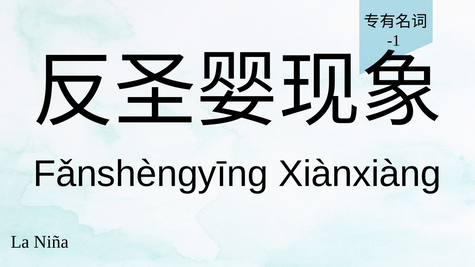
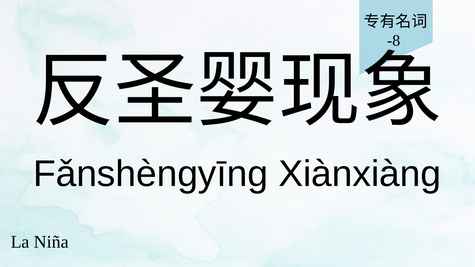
-1: -1 -> -8 (394, 41)
